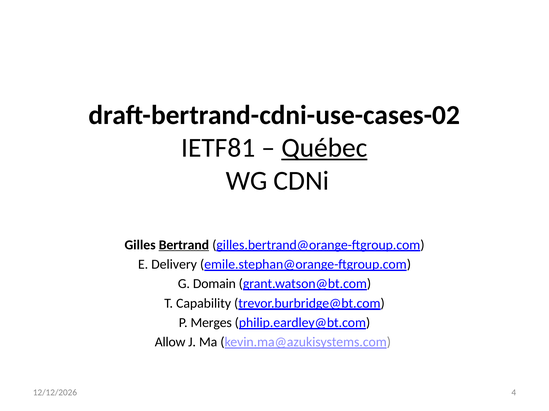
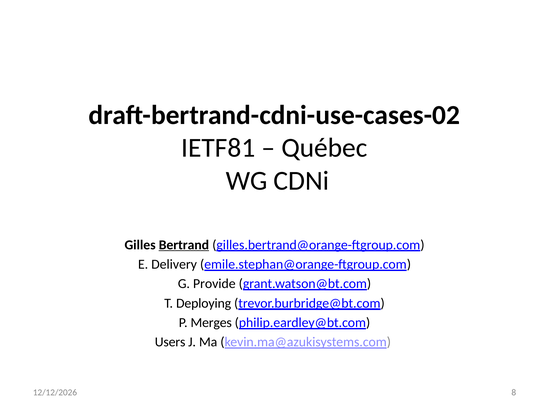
Québec underline: present -> none (324, 148)
Domain: Domain -> Provide (214, 284)
Capability: Capability -> Deploying (204, 304)
Allow: Allow -> Users (170, 343)
4: 4 -> 8 (514, 393)
